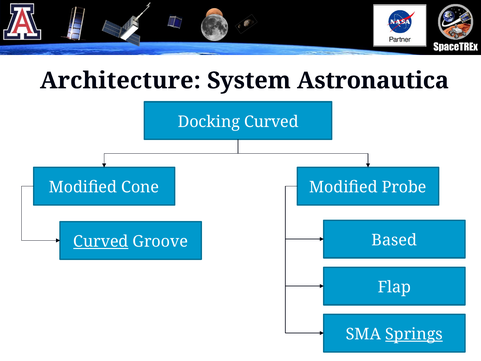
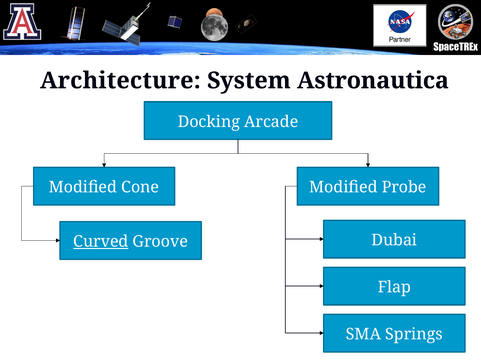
Docking Curved: Curved -> Arcade (271, 122)
Based: Based -> Dubai (394, 240)
Springs underline: present -> none (414, 334)
